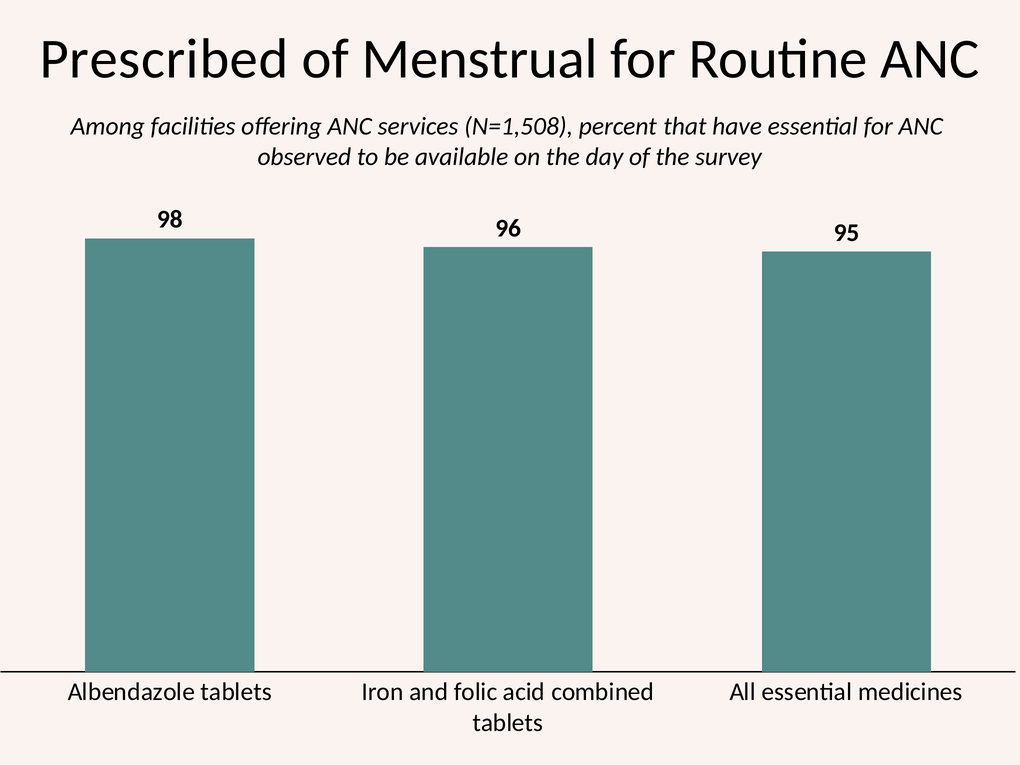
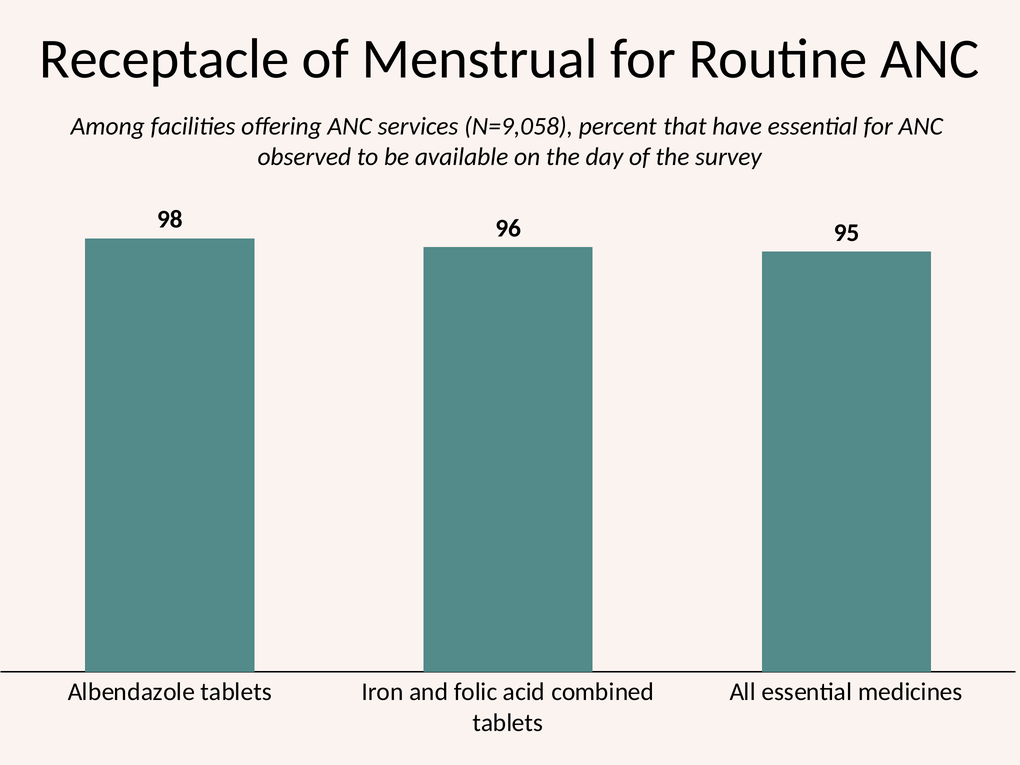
Prescribed: Prescribed -> Receptacle (164, 59)
N=1,508: N=1,508 -> N=9,058 (519, 126)
